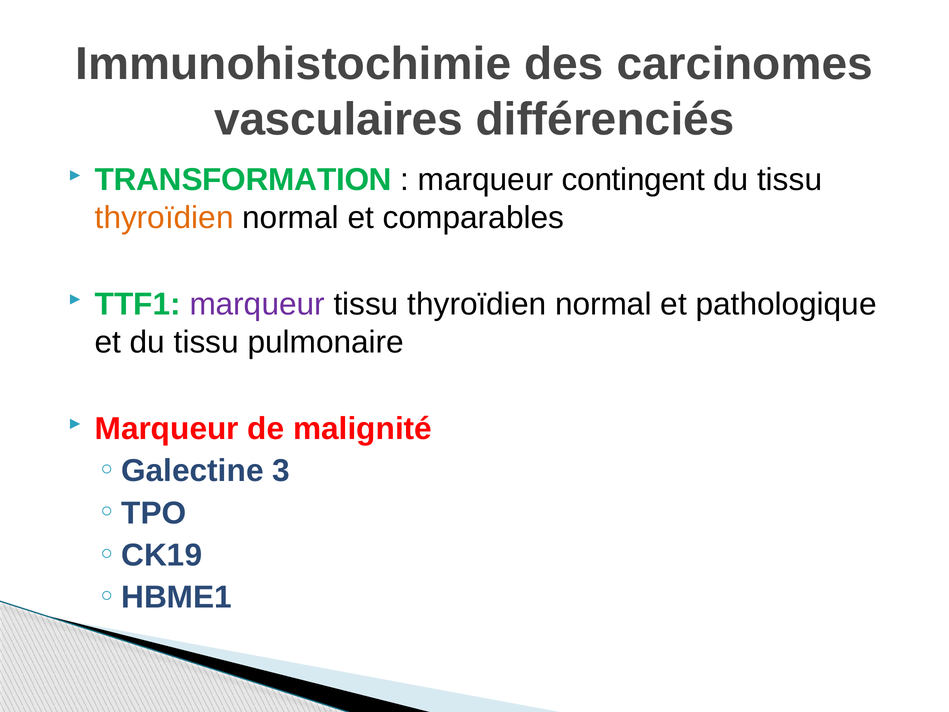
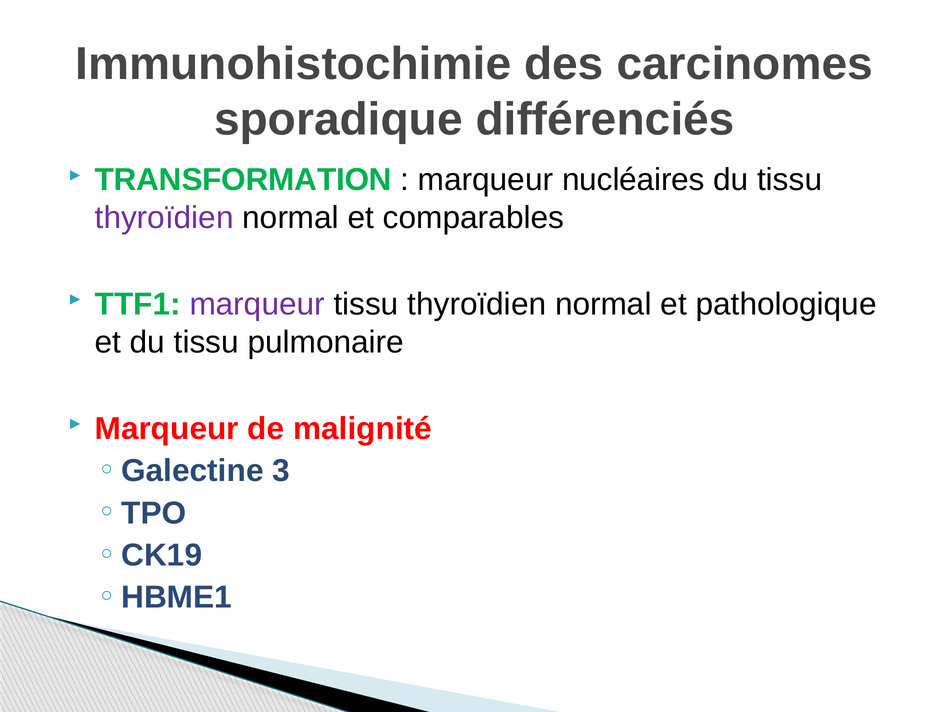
vasculaires: vasculaires -> sporadique (338, 119)
contingent: contingent -> nucléaires (633, 180)
thyroïdien colour: orange -> purple (164, 218)
